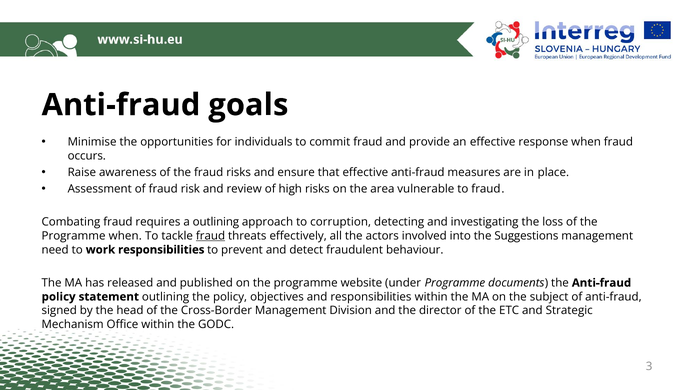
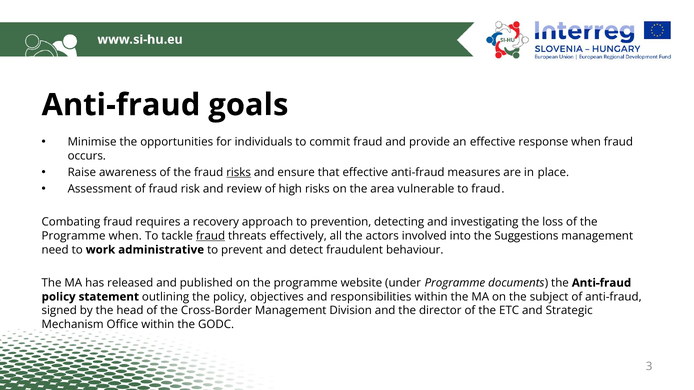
risks underline: none -> present (239, 172)
a outlining: outlining -> recovery (216, 222)
corruption: corruption -> prevention (341, 222)
work responsibilities: responsibilities -> administrative (161, 250)
